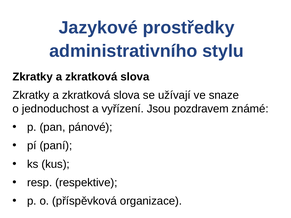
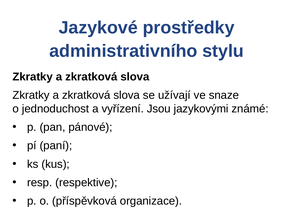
pozdravem: pozdravem -> jazykovými (201, 109)
